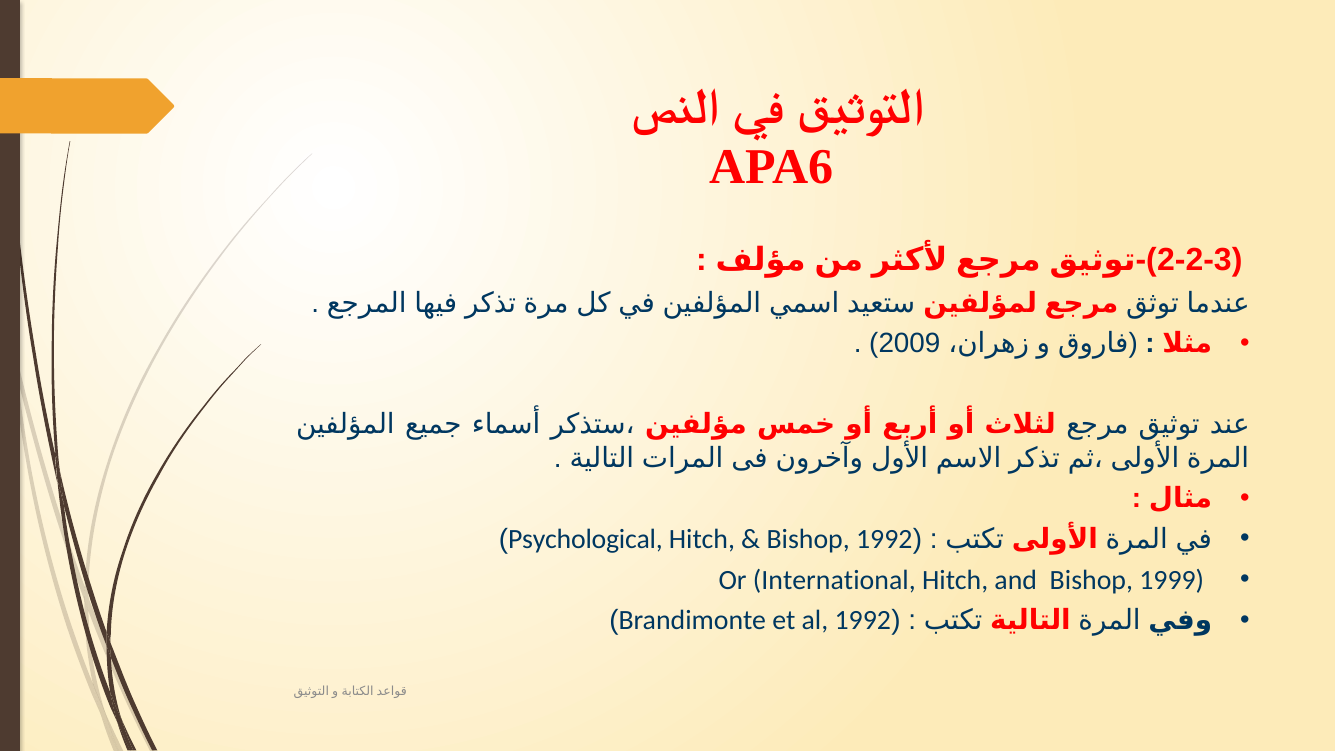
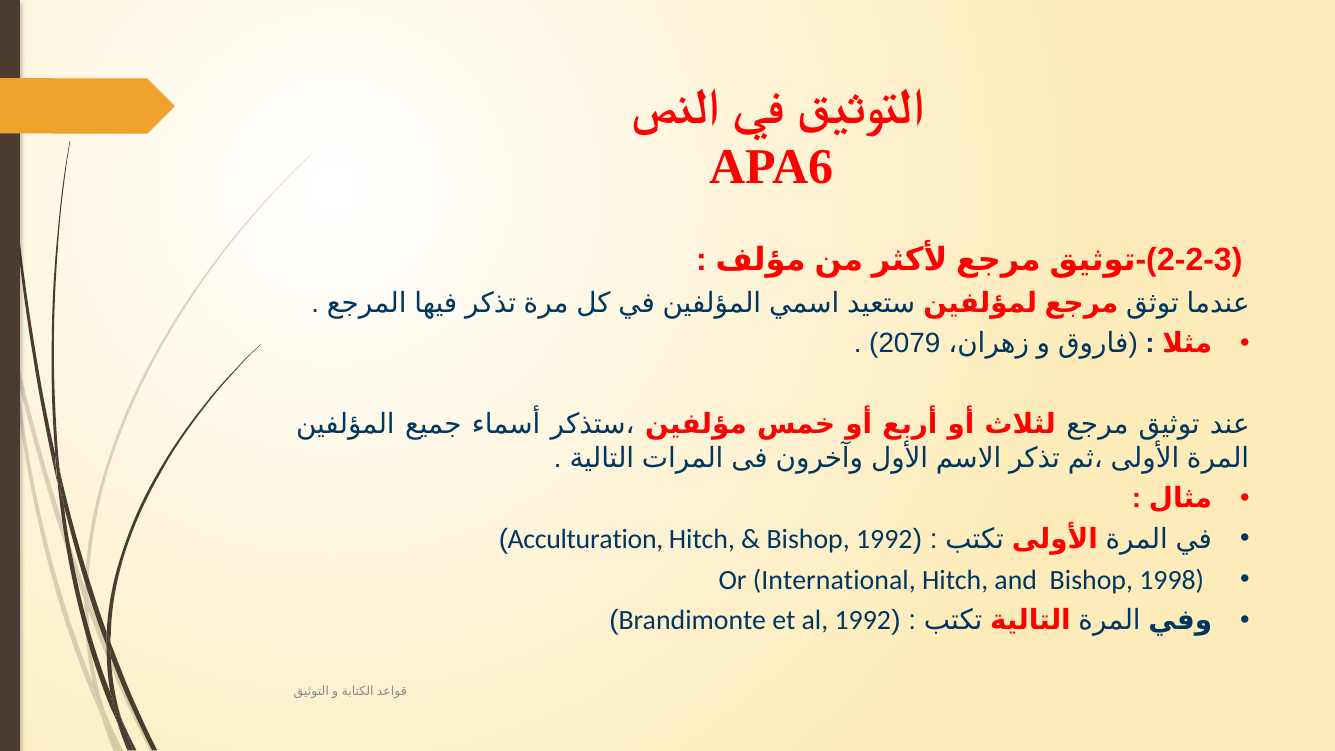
2009: 2009 -> 2079 (909, 343)
Psychological: Psychological -> Acculturation (585, 539)
1999: 1999 -> 1998 (1172, 580)
